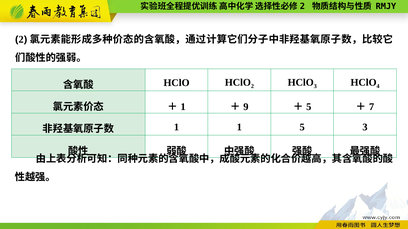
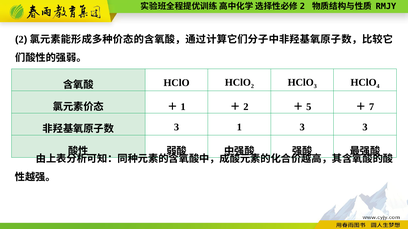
9: 9 -> 2 (246, 107)
1: 1 -> 3 (177, 127)
1 5: 5 -> 3 (302, 127)
